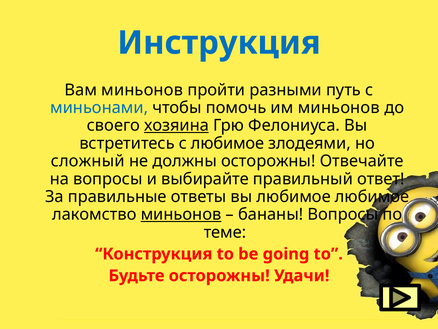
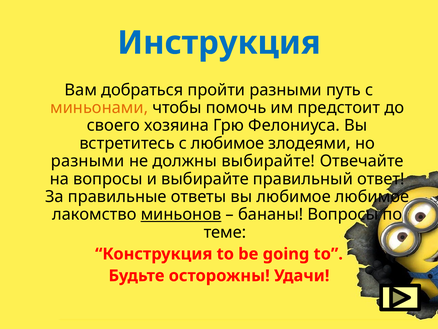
Вам миньонов: миньонов -> добраться (142, 90)
миньонами colour: blue -> orange (99, 108)
им миньонов: миньонов -> предстоит (339, 108)
хозяина underline: present -> none (176, 125)
сложный: сложный -> разными (88, 161)
должны осторожны: осторожны -> выбирайте (268, 161)
